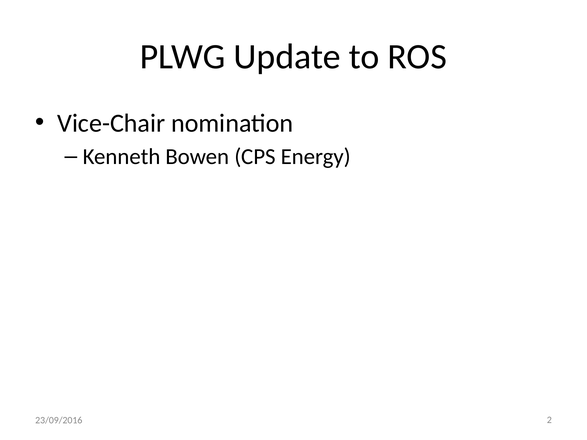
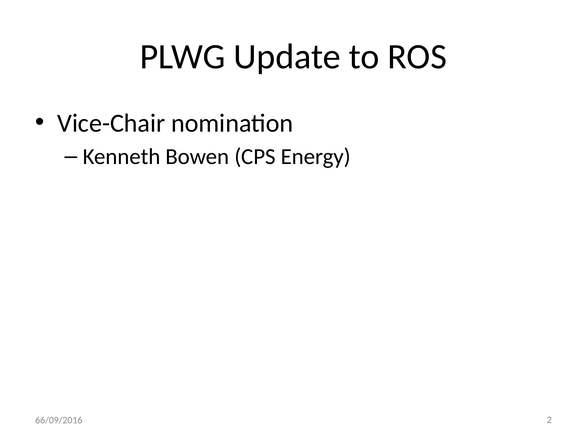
23/09/2016: 23/09/2016 -> 66/09/2016 (59, 420)
